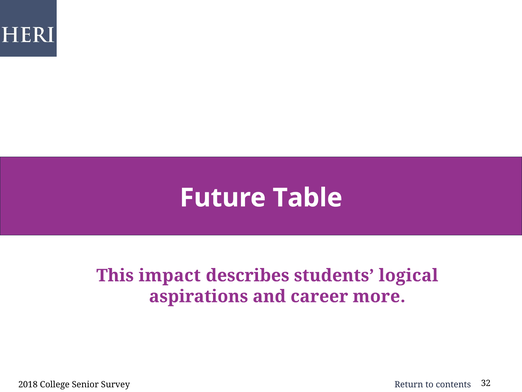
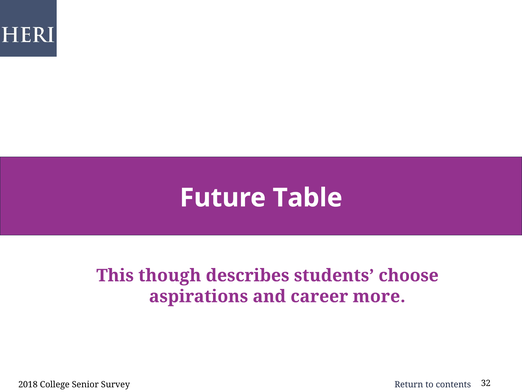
impact: impact -> though (170, 275)
logical: logical -> choose (409, 275)
